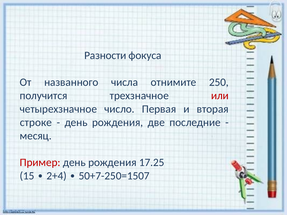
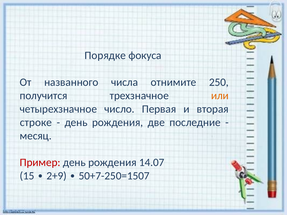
Разности: Разности -> Порядке (105, 55)
или colour: red -> orange (220, 96)
17.25: 17.25 -> 14.07 (152, 163)
2+4: 2+4 -> 2+9 (57, 176)
